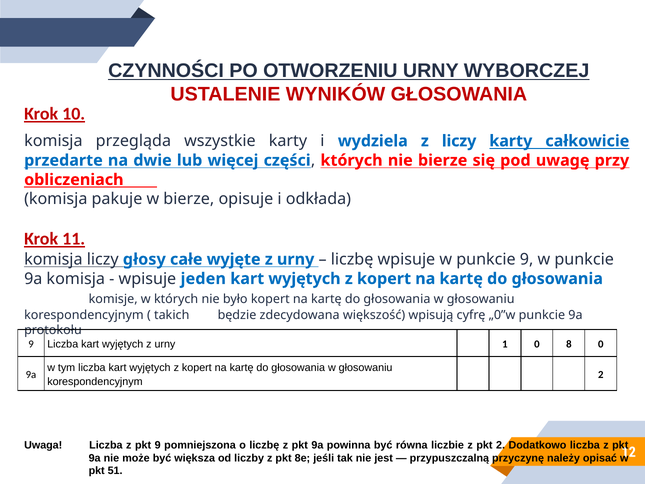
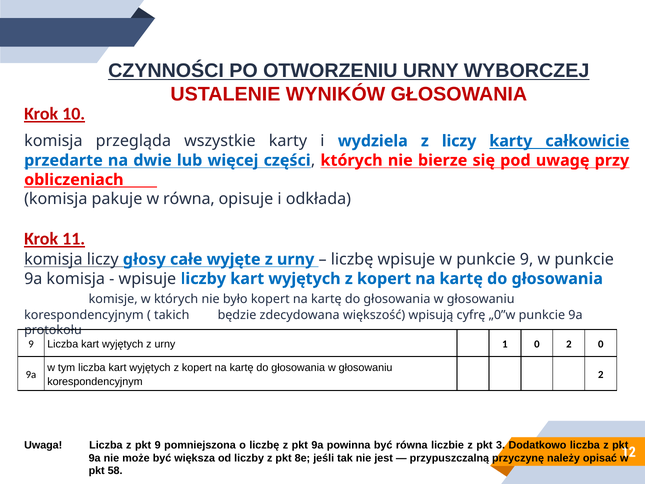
w bierze: bierze -> równa (189, 199)
wpisuje jeden: jeden -> liczby (203, 279)
0 8: 8 -> 2 (569, 344)
pkt 2: 2 -> 3 (501, 445)
51: 51 -> 58 (115, 471)
